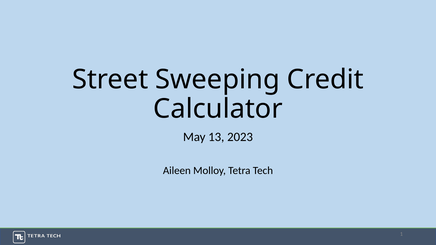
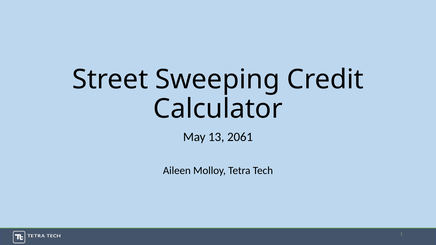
2023: 2023 -> 2061 (240, 137)
